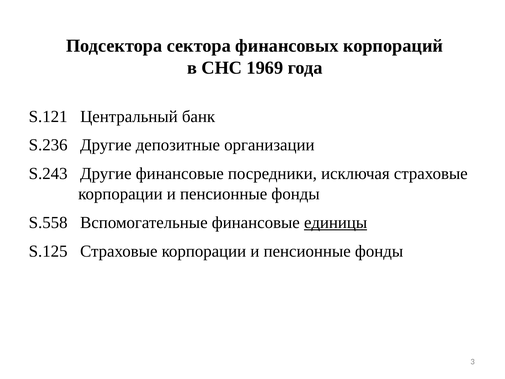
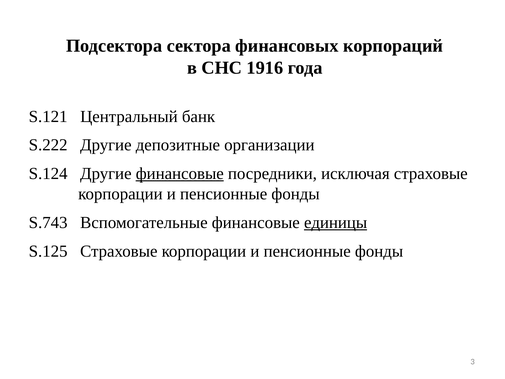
1969: 1969 -> 1916 (265, 68)
S.236: S.236 -> S.222 (48, 145)
S.243: S.243 -> S.124 (48, 174)
финансовые underline: none -> present (180, 174)
S.558: S.558 -> S.743 (48, 222)
